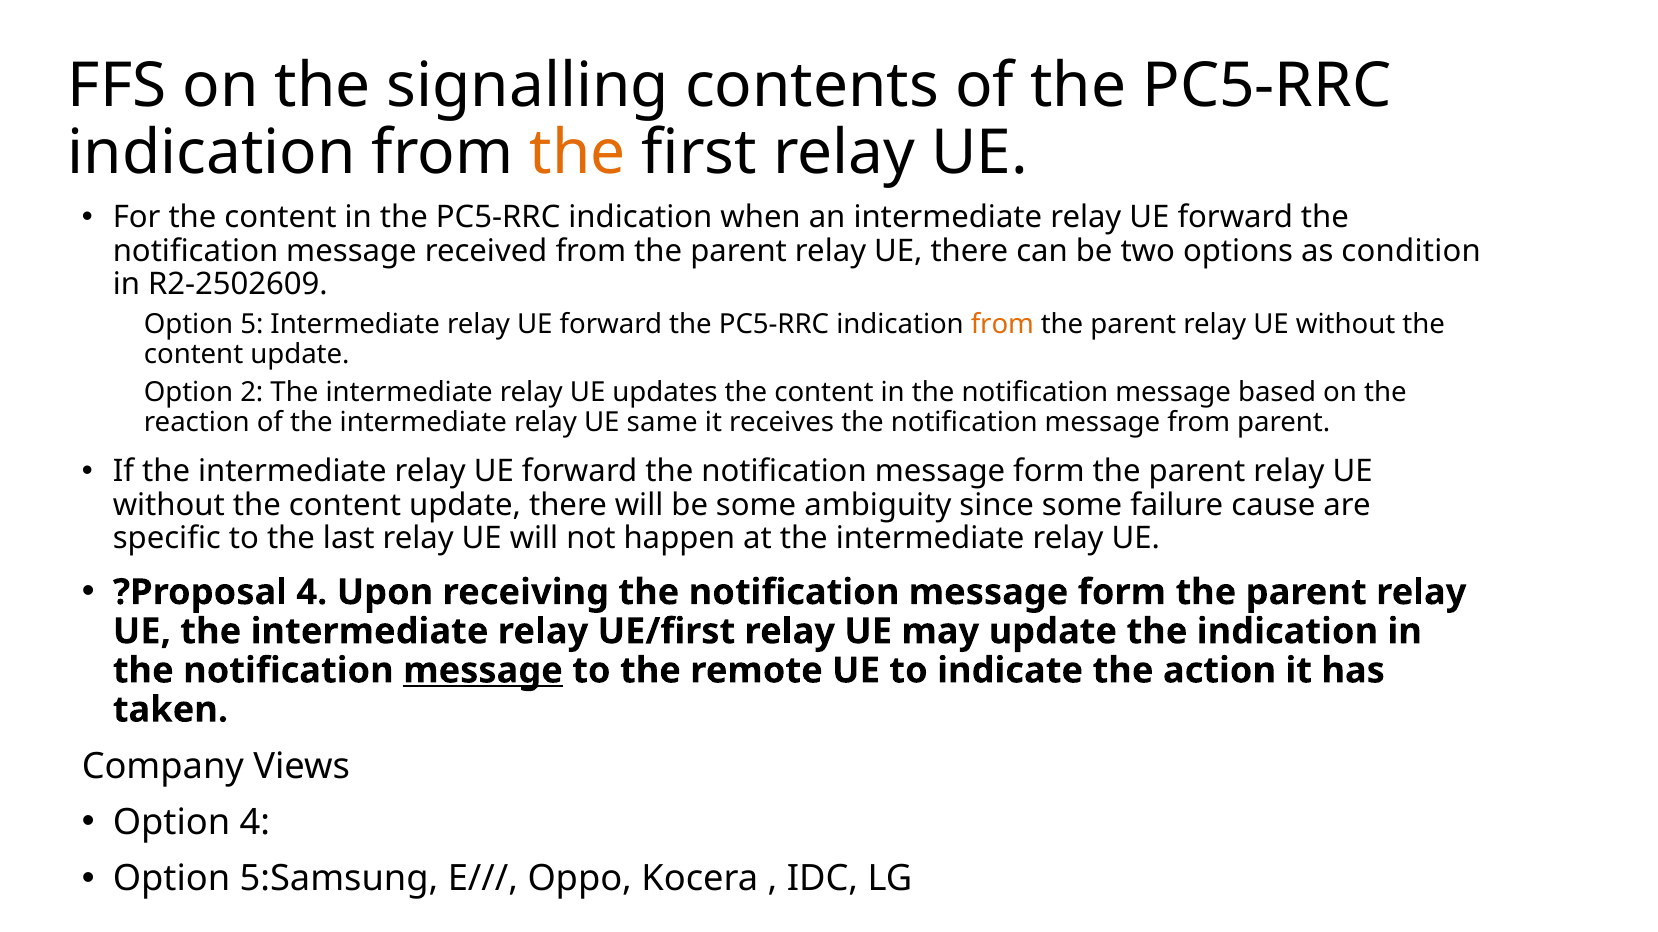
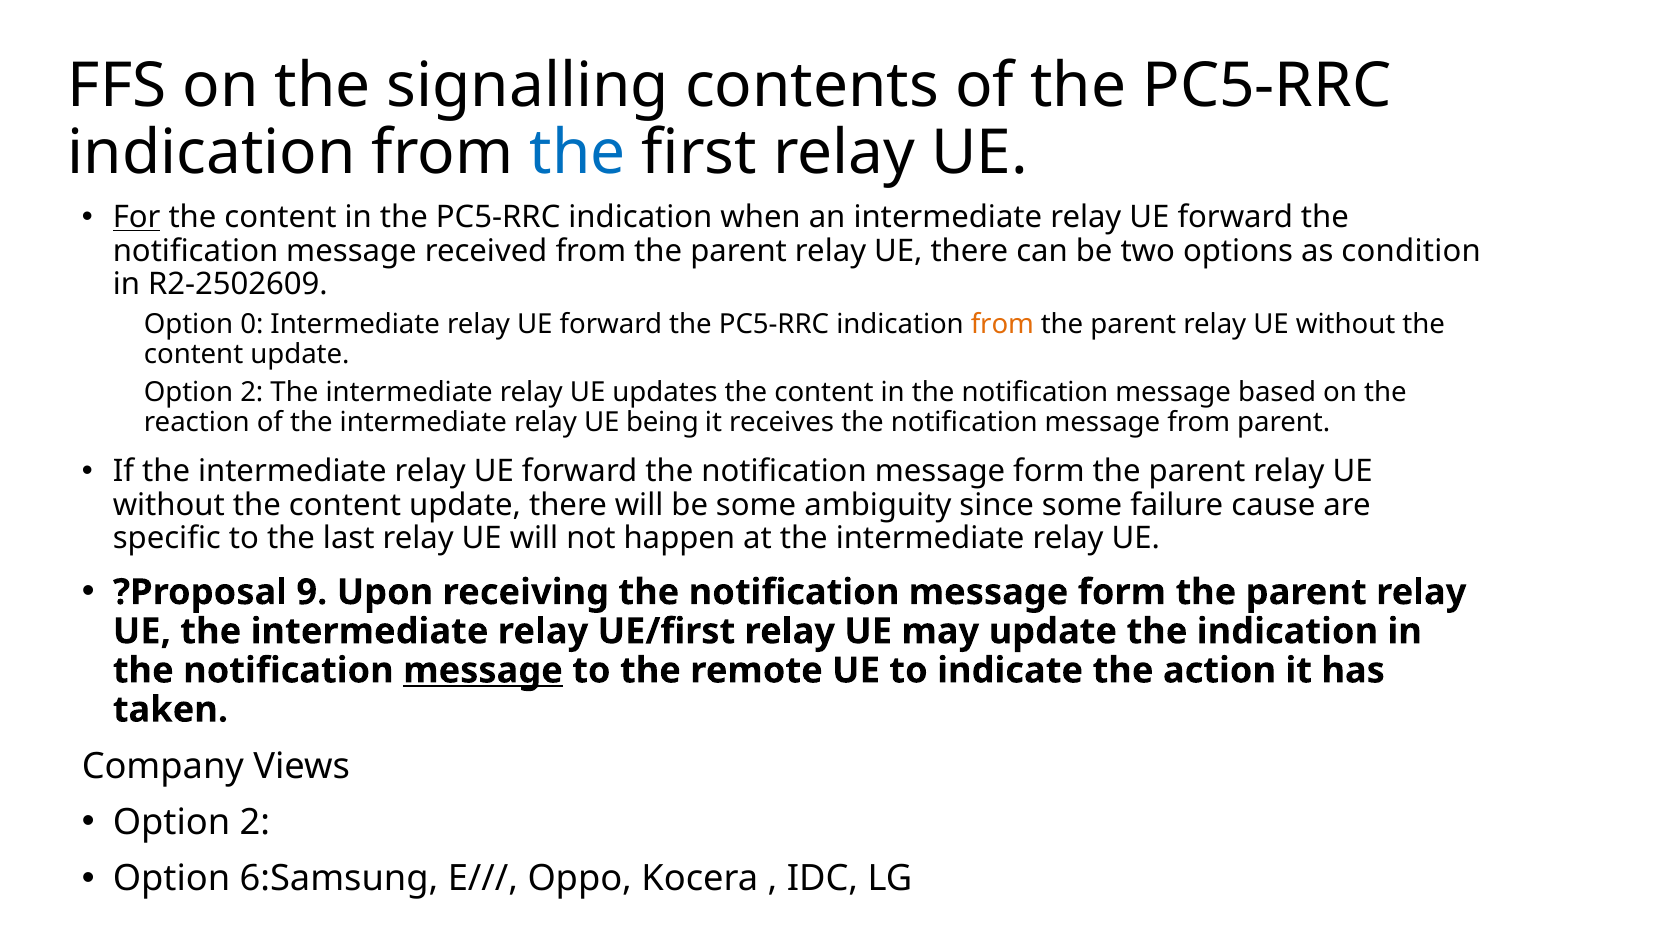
the colour: orange -> blue (578, 153)
For underline: none -> present (137, 217)
5: 5 -> 0 (252, 325)
same: same -> being (662, 423)
?Proposal 4: 4 -> 9 (312, 593)
4: 4 -> 2 (255, 823)
5:Samsung: 5:Samsung -> 6:Samsung (339, 879)
